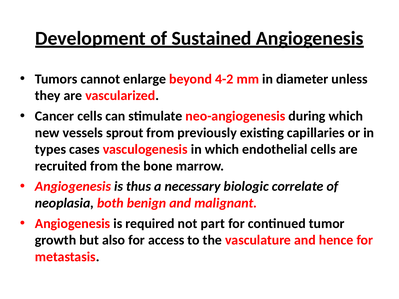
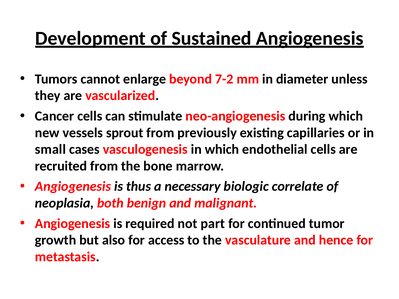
4-2: 4-2 -> 7-2 (224, 79)
types: types -> small (50, 149)
